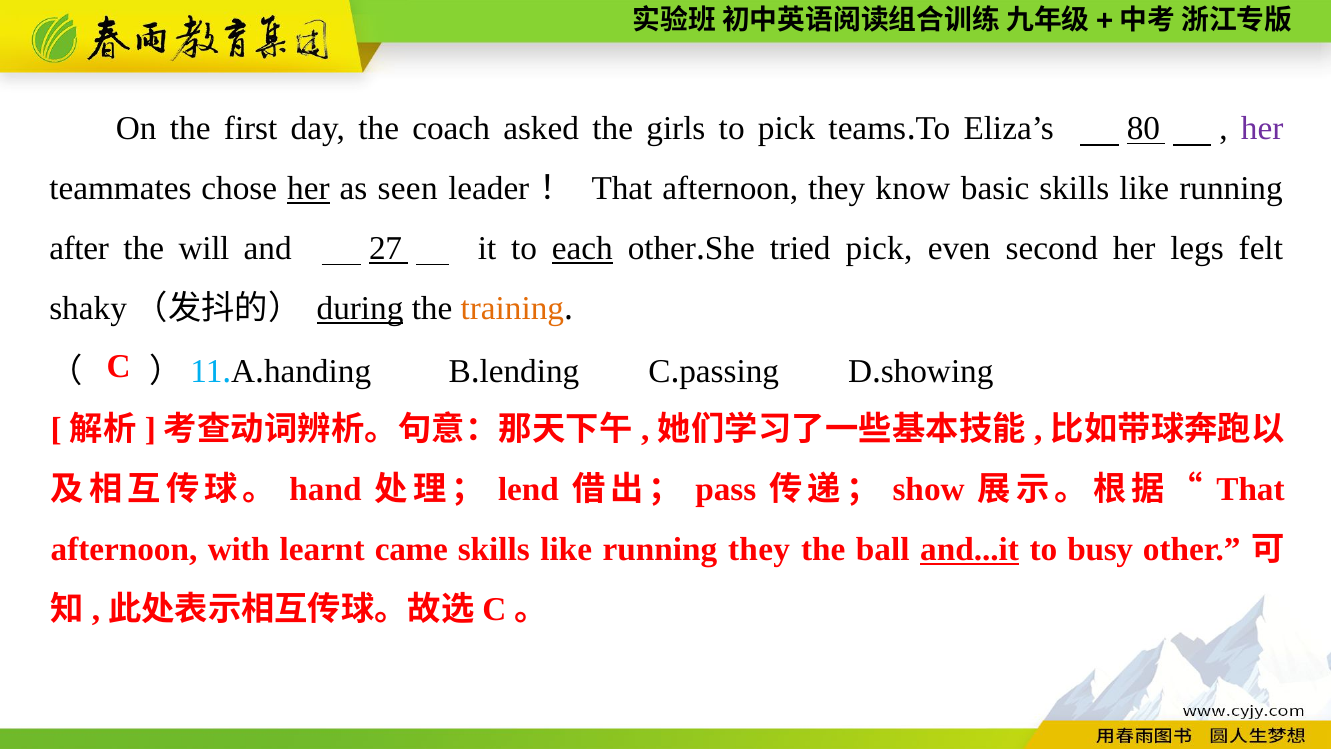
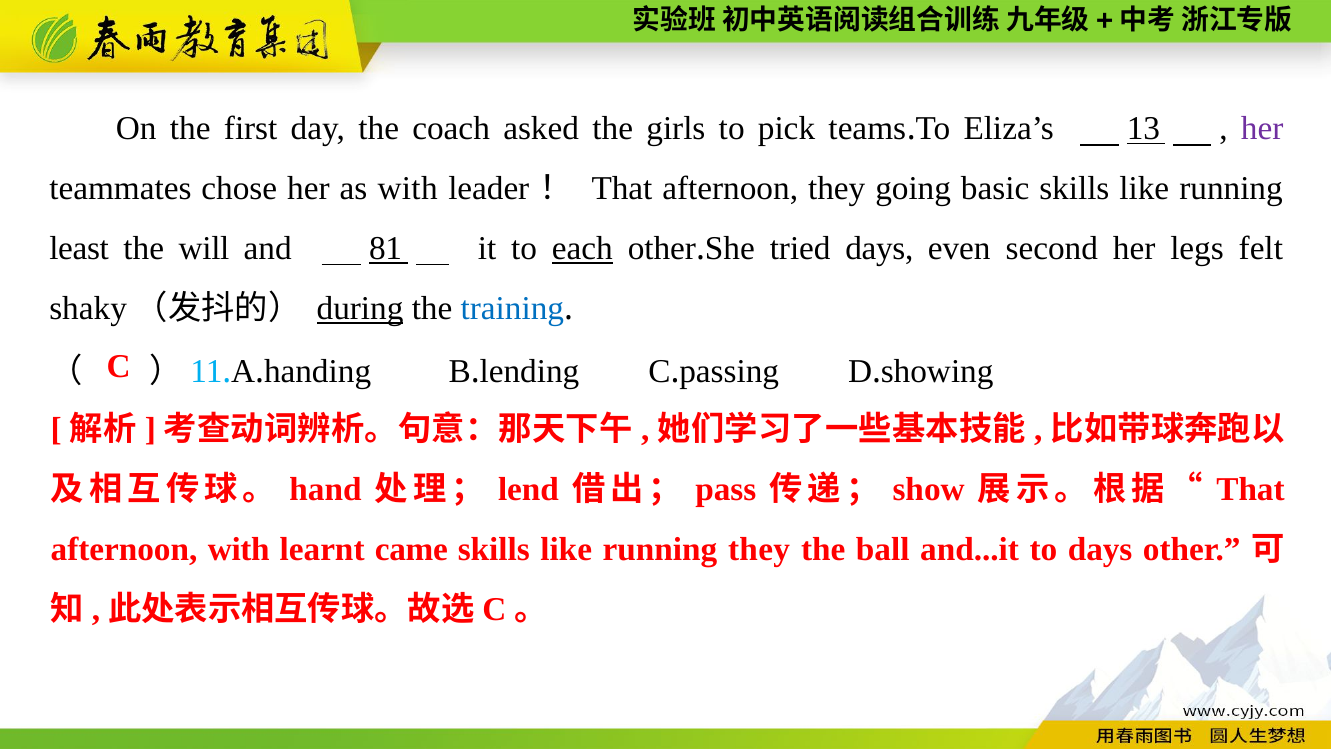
80: 80 -> 13 (1143, 129)
her underline: present -> none (308, 189)
as seen: seen -> with (408, 189)
know: know -> going (913, 189)
after: after -> least (79, 249)
27: 27 -> 81 (386, 249)
tried pick: pick -> days (879, 249)
training colour: orange -> blue (512, 308)
and...it underline: present -> none (970, 549)
to busy: busy -> days (1100, 549)
